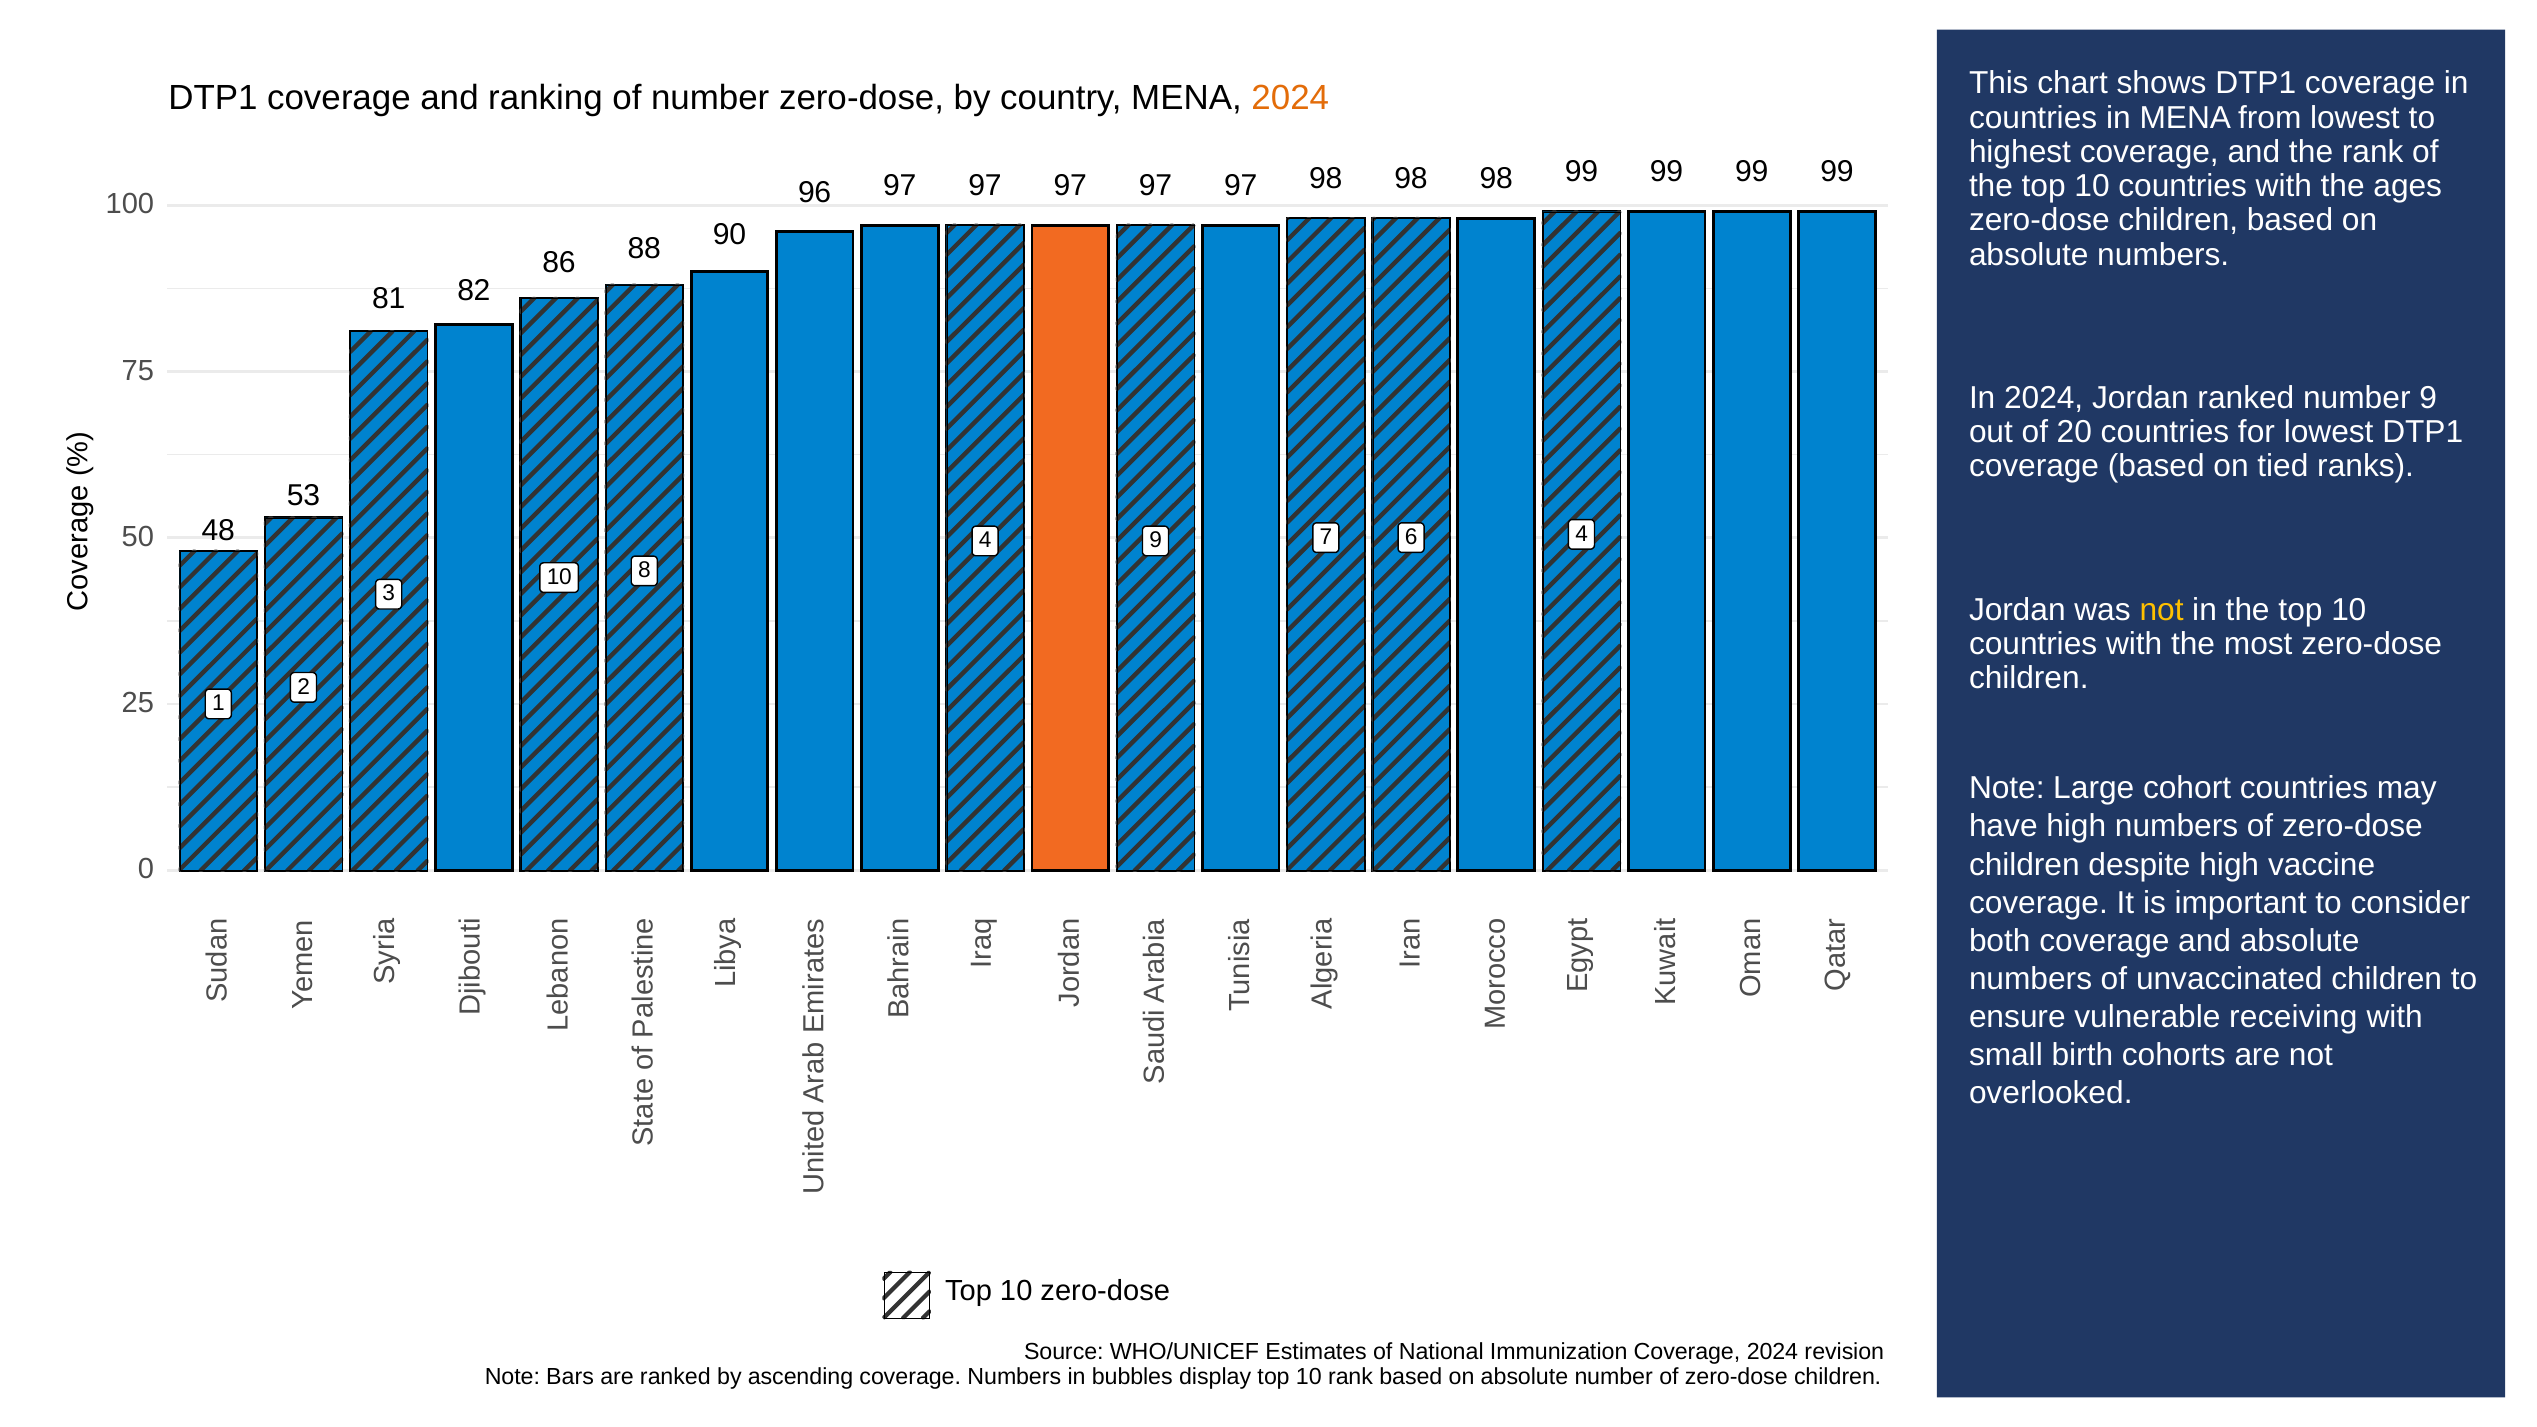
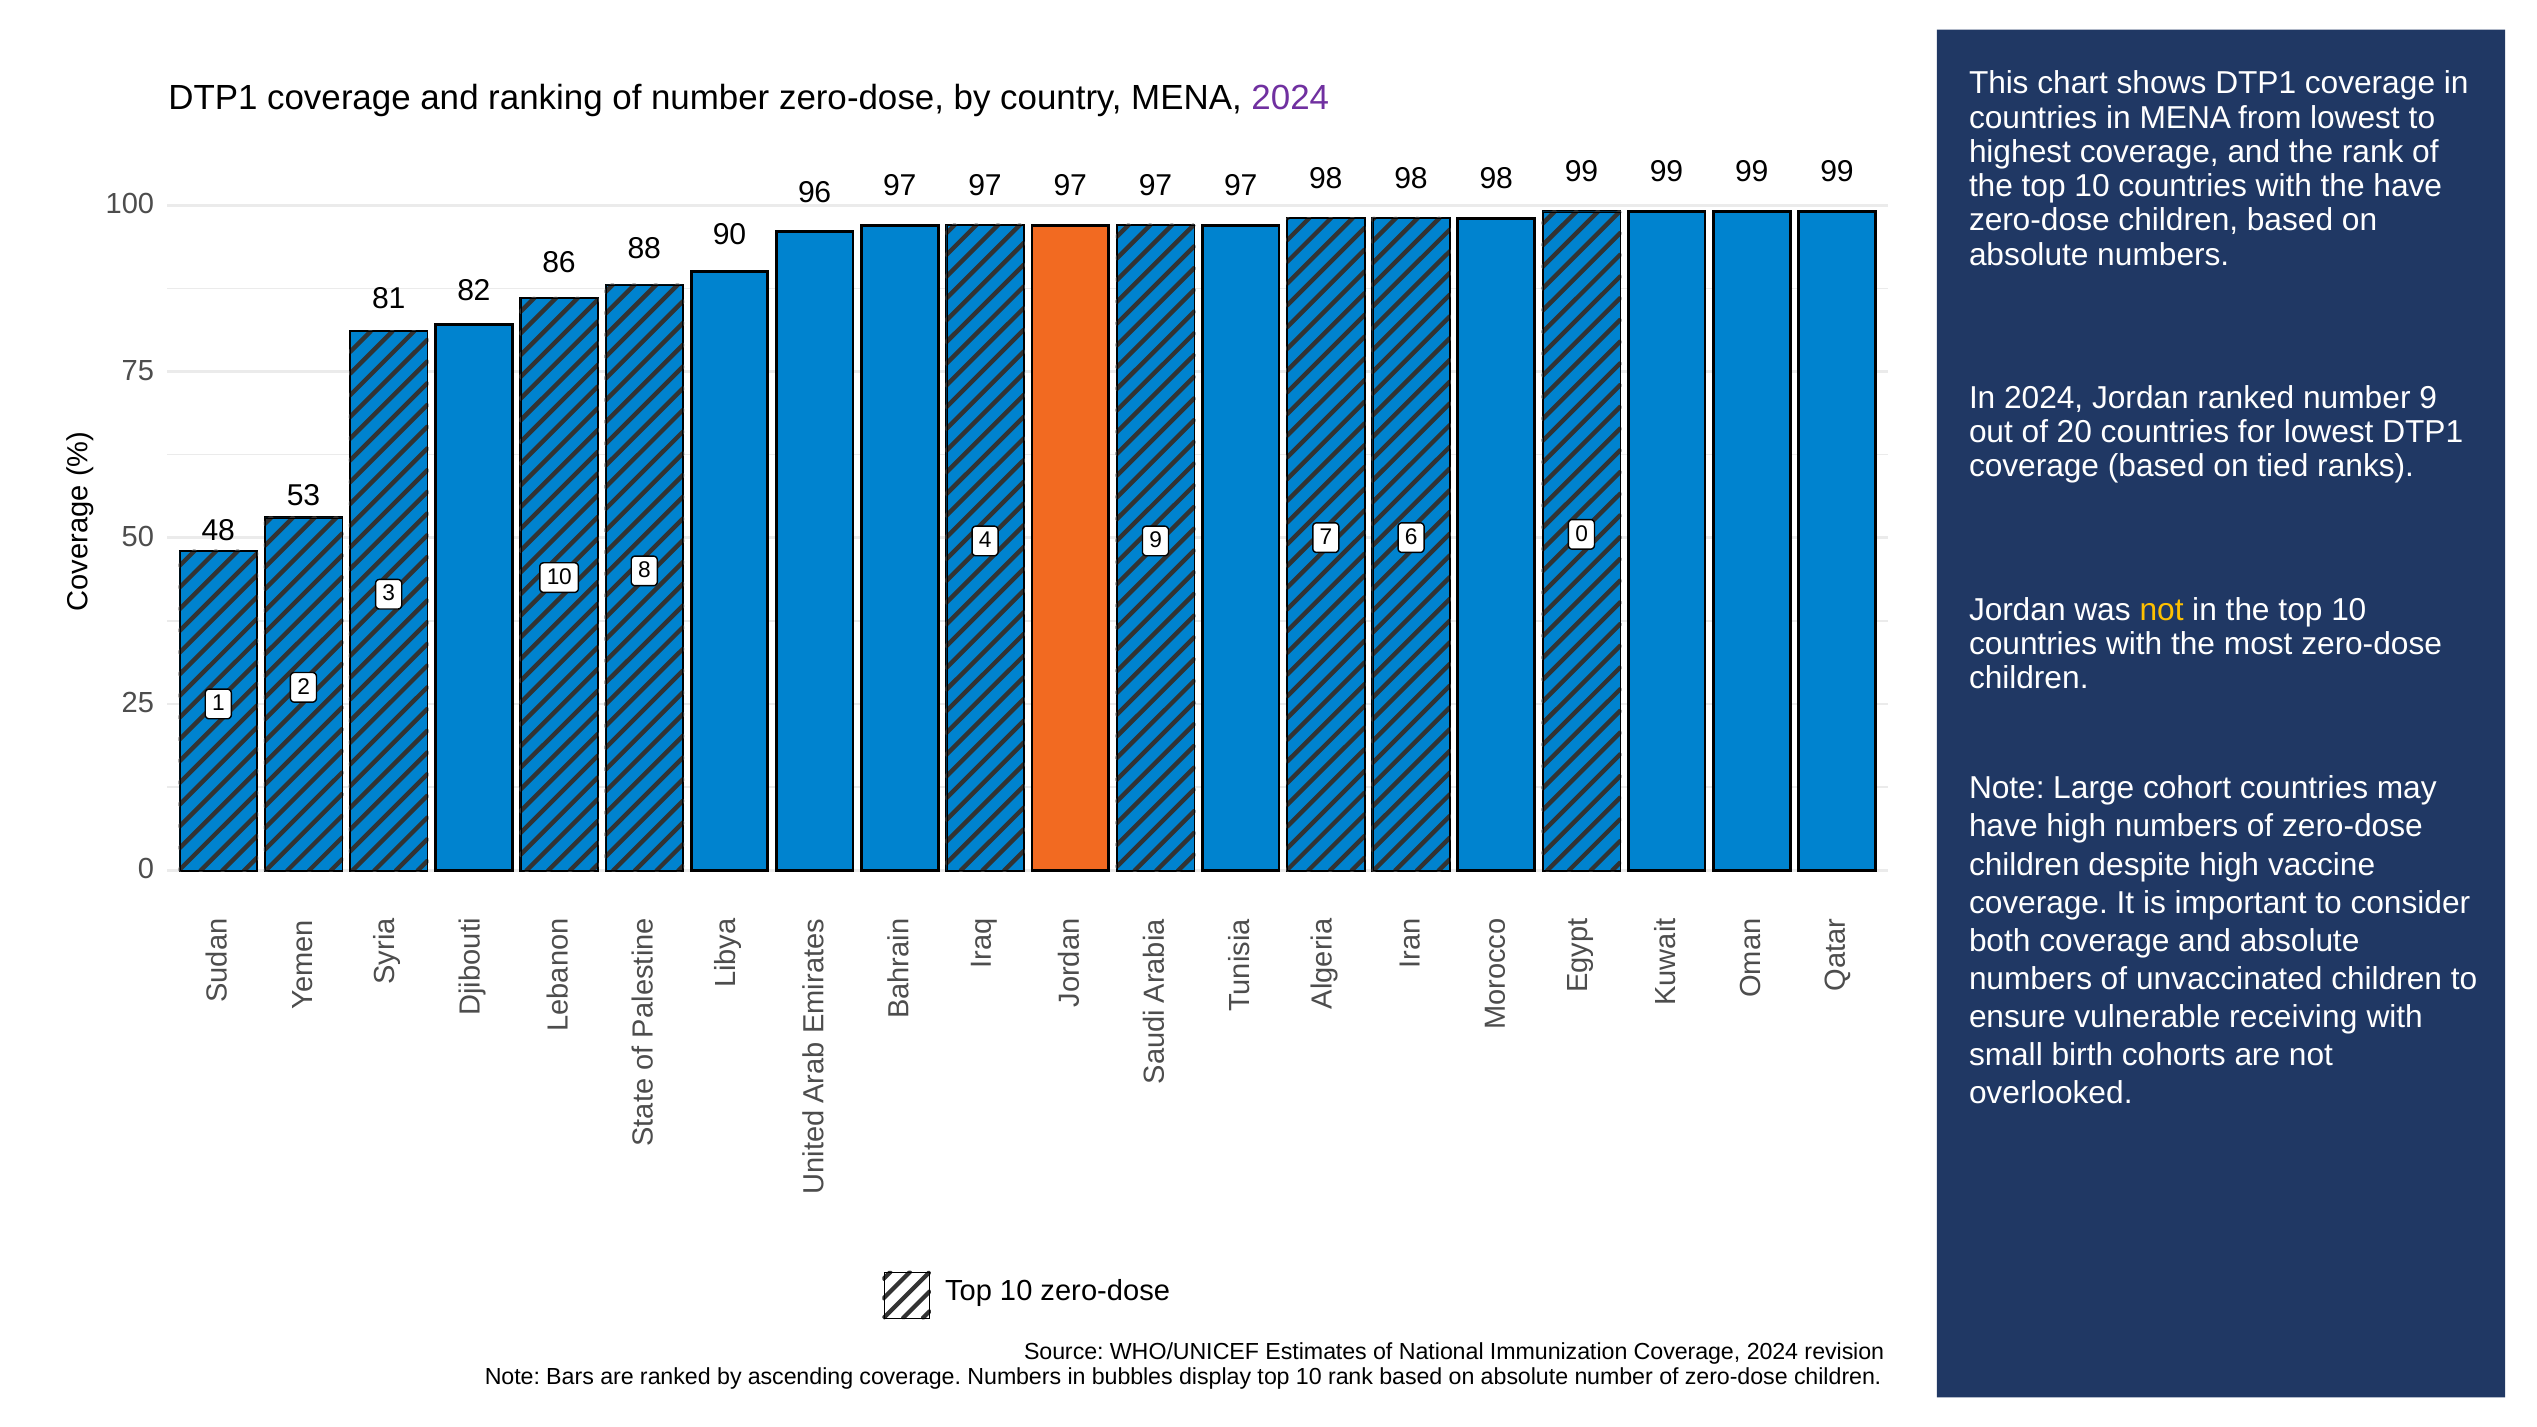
2024 colour: orange -> purple (1290, 98)
the ages: ages -> have (2408, 186)
7 4: 4 -> 0 (1582, 534)
